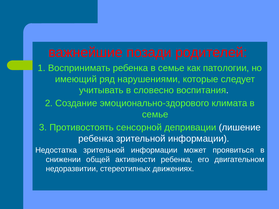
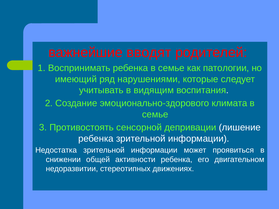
позади: позади -> вводят (149, 53)
словесно: словесно -> видящим (154, 90)
